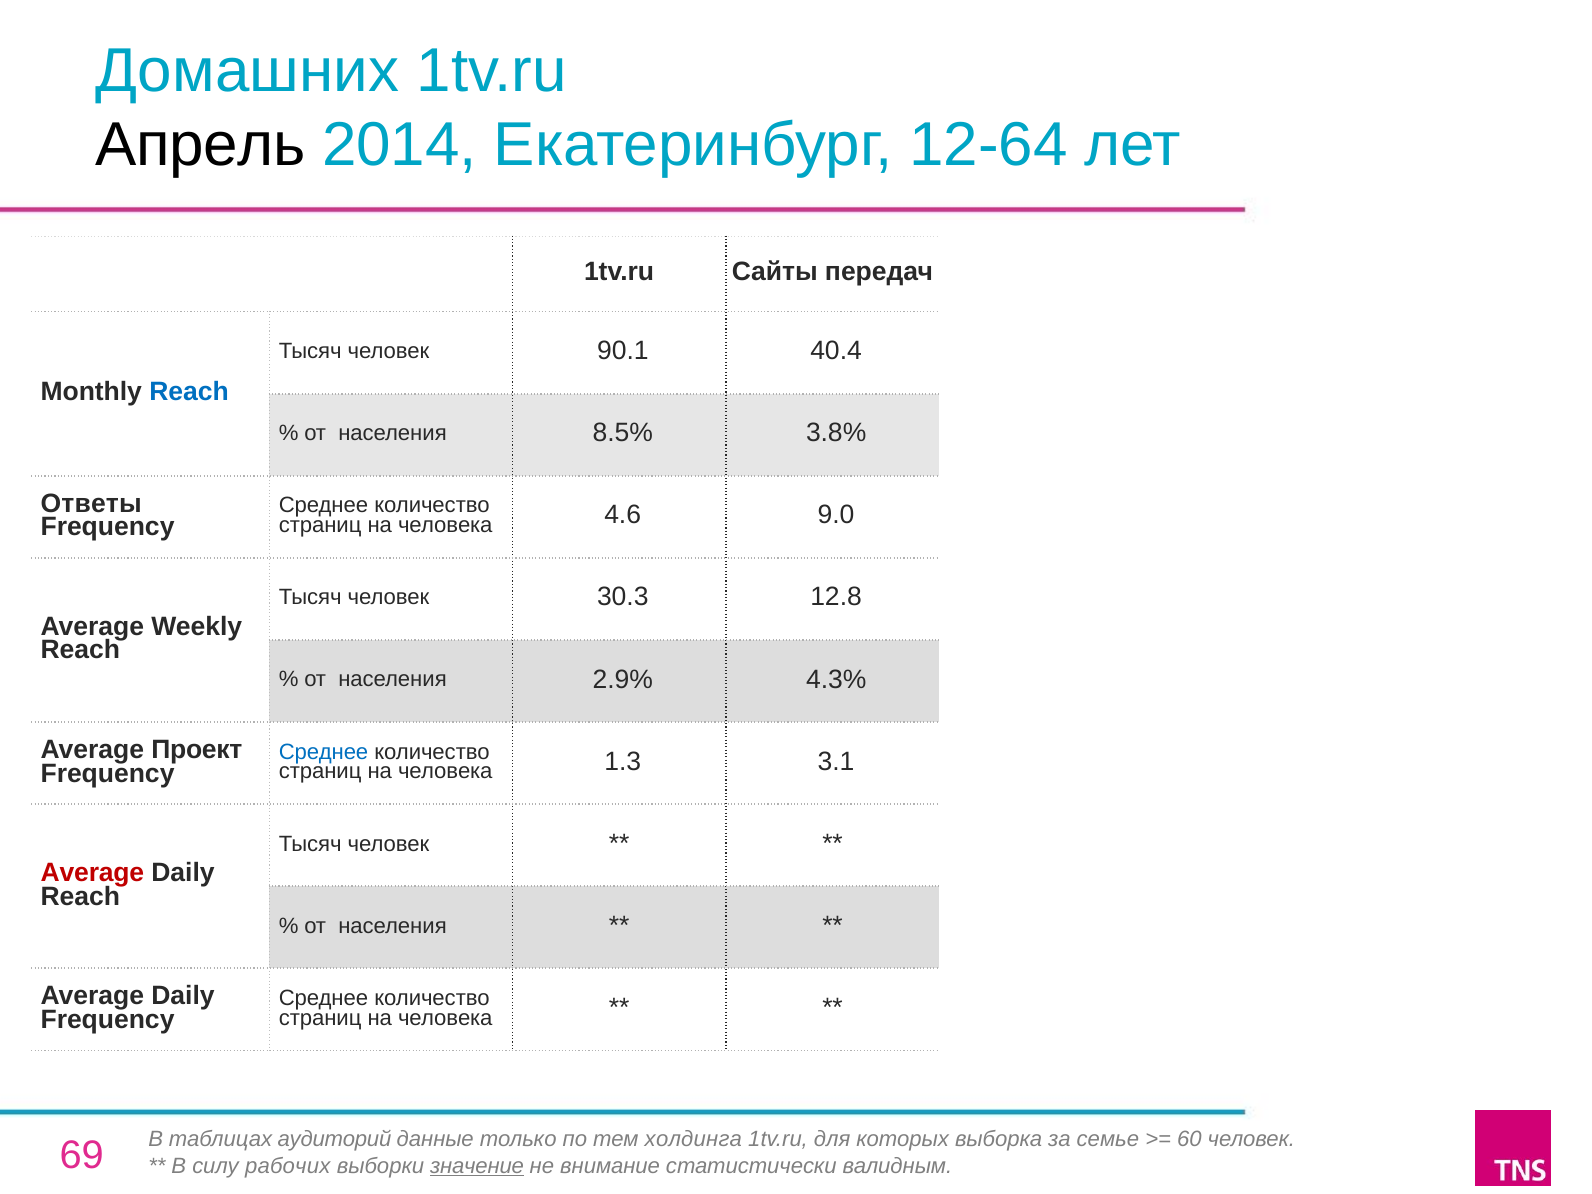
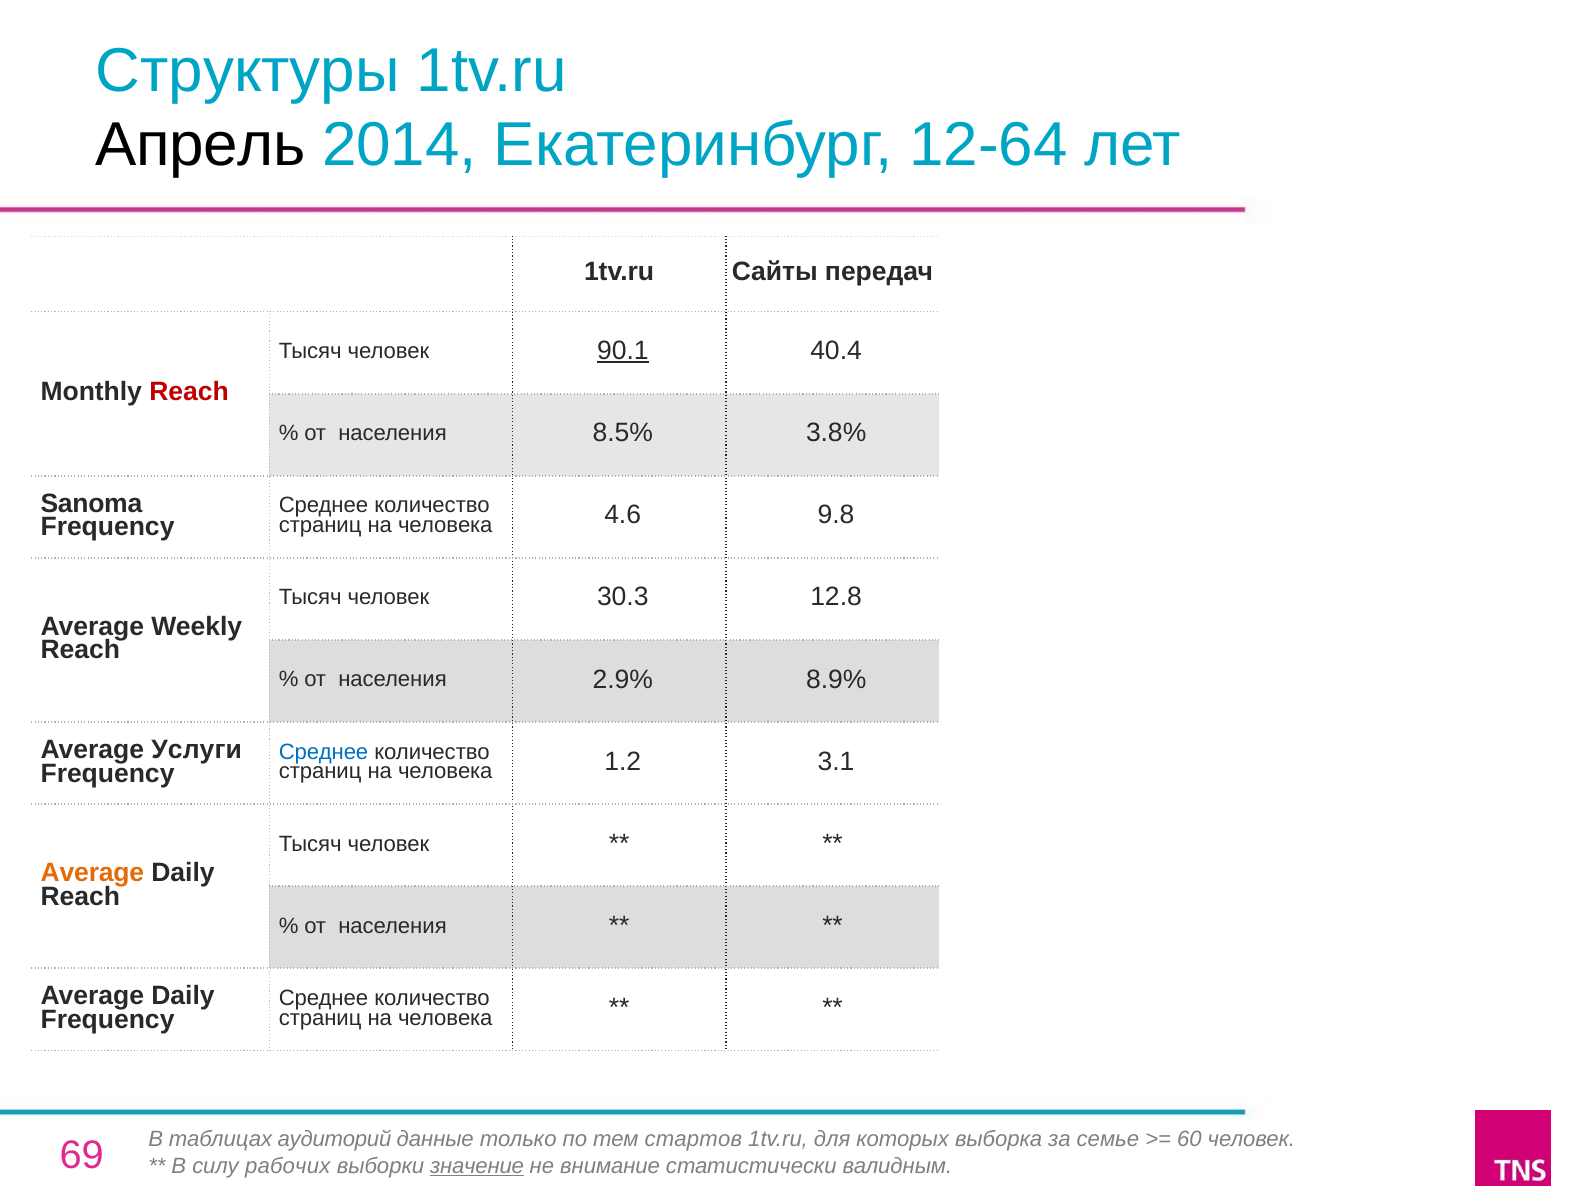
Домашних: Домашних -> Структуры (248, 71)
90.1 underline: none -> present (623, 351)
Reach colour: blue -> red (189, 392)
Ответы: Ответы -> Sanoma (91, 503)
9.0: 9.0 -> 9.8 (836, 515)
4.3%: 4.3% -> 8.9% (836, 679)
Проект: Проект -> Услуги (197, 750)
1.3: 1.3 -> 1.2 (623, 761)
Average colour: red -> orange (92, 873)
холдинга: холдинга -> стартов (693, 1139)
